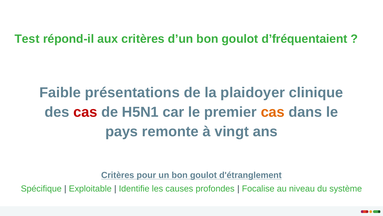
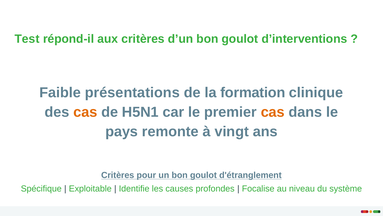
d’fréquentaient: d’fréquentaient -> d’interventions (304, 39)
plaidoyer: plaidoyer -> formation (253, 92)
cas colour: red -> orange (85, 112)
